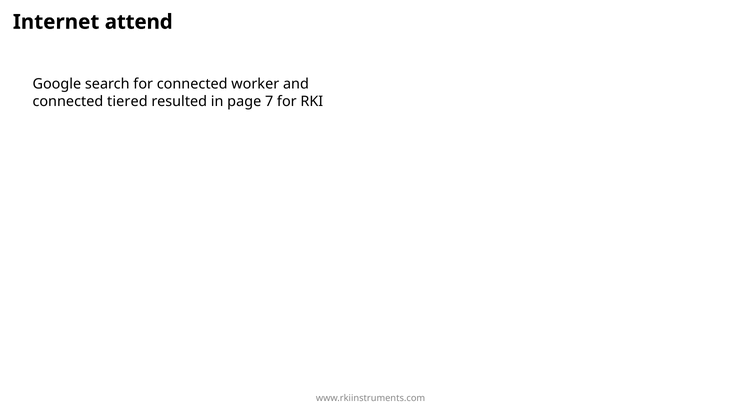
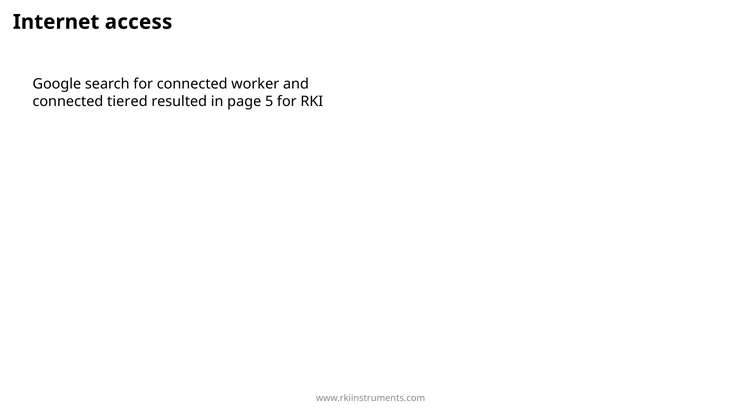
attend: attend -> access (139, 22)
7: 7 -> 5 (269, 101)
